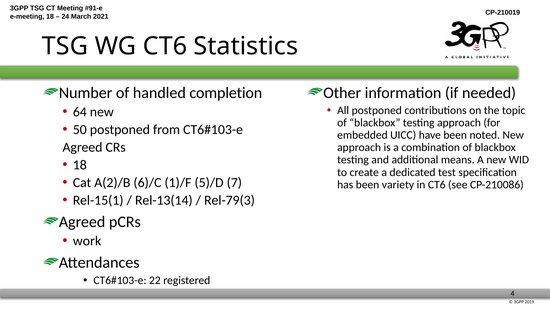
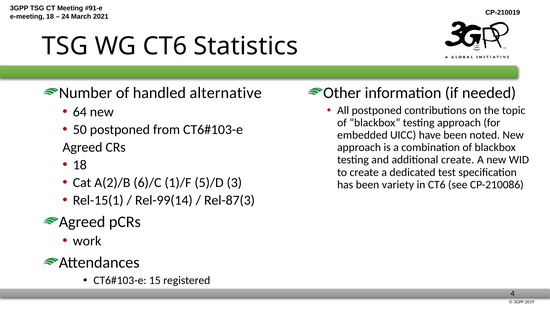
completion: completion -> alternative (226, 93)
additional means: means -> create (458, 160)
7: 7 -> 3 (234, 183)
Rel-13(14: Rel-13(14 -> Rel-99(14 (164, 200)
Rel-79(3: Rel-79(3 -> Rel-87(3 (229, 200)
22: 22 -> 15 (155, 281)
